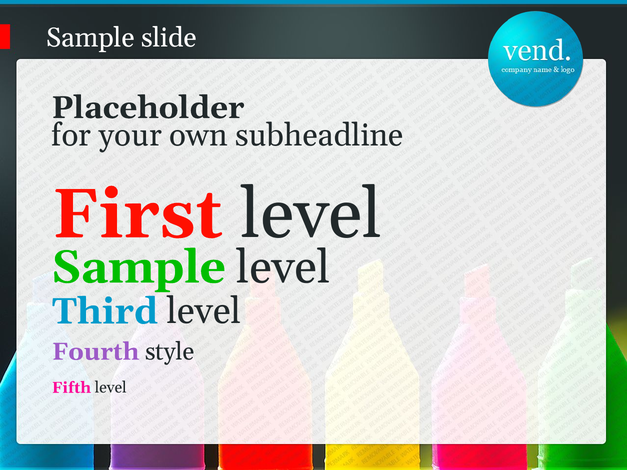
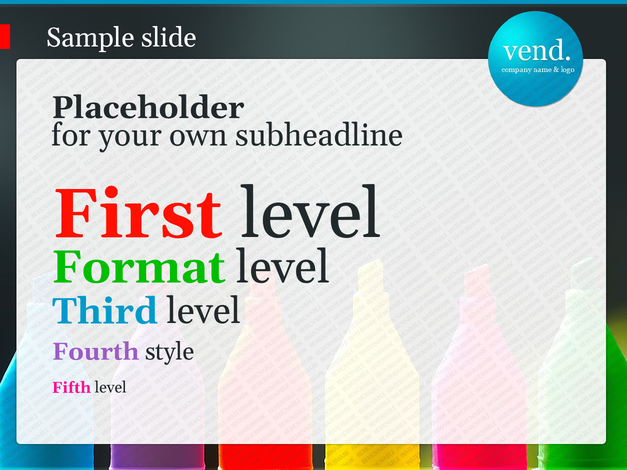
Sample: Sample -> Format (139, 267)
